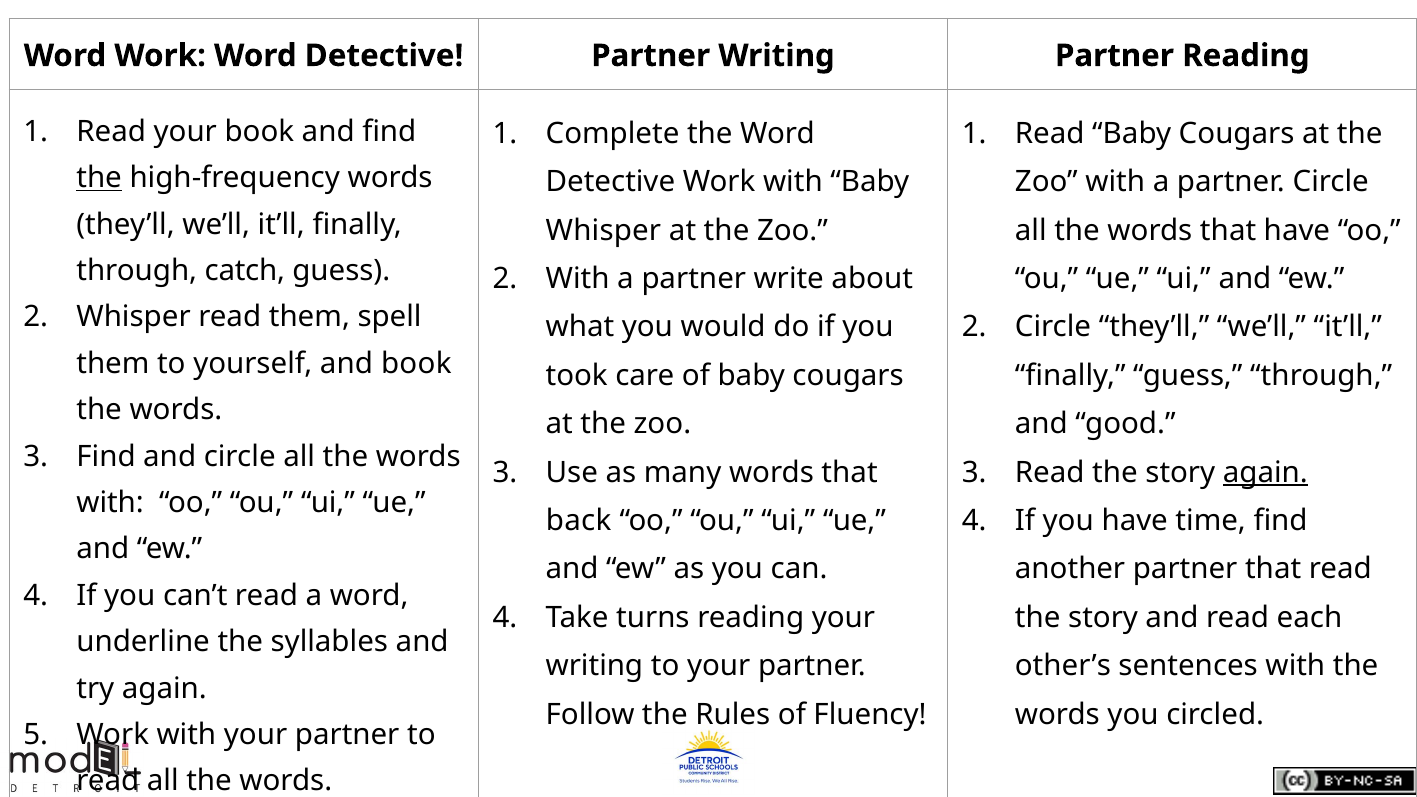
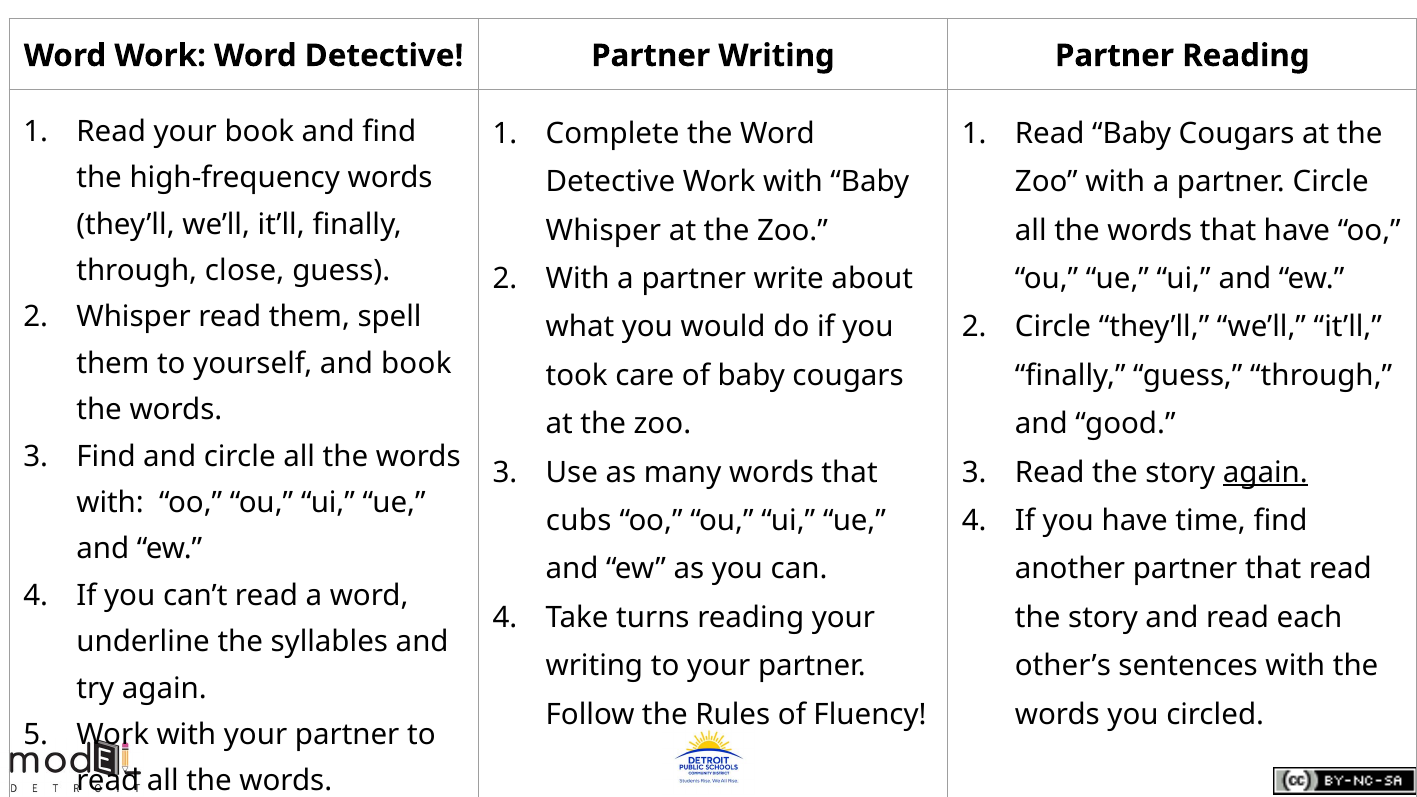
the underline: present -> none (99, 178)
catch: catch -> close (245, 271)
back: back -> cubs (579, 521)
